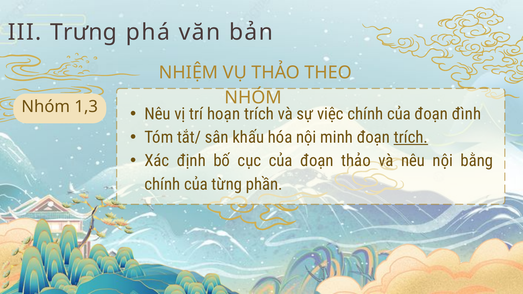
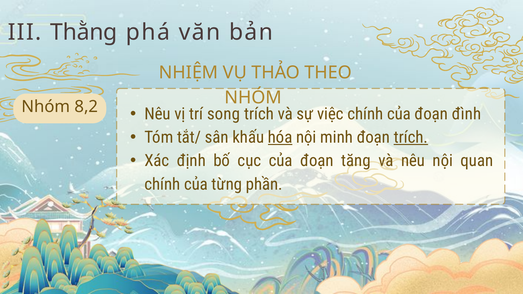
Trưng: Trưng -> Thằng (84, 32)
1,3: 1,3 -> 8,2 (86, 107)
hoạn: hoạn -> song (224, 114)
hóa underline: none -> present (280, 138)
đoạn thảo: thảo -> tăng (356, 161)
bằng: bằng -> quan (477, 161)
